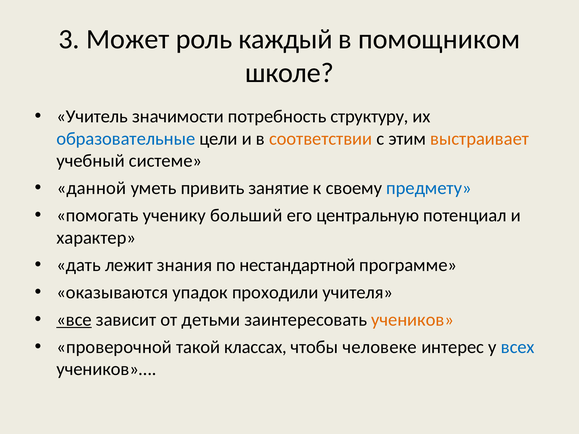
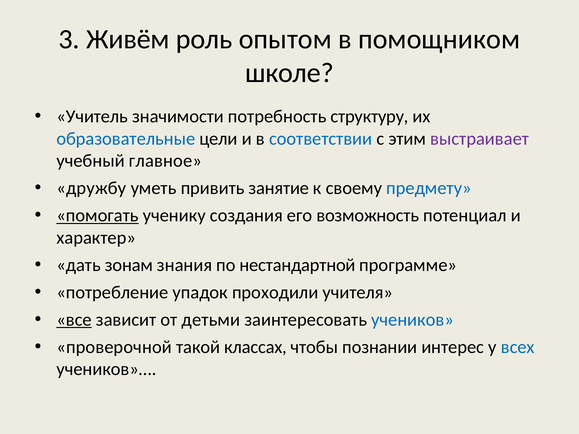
Может: Может -> Живём (128, 39)
каждый: каждый -> опытом (285, 39)
соответствии colour: orange -> blue (321, 139)
выстраивает colour: orange -> purple (480, 139)
системе: системе -> главное (165, 161)
данной: данной -> дружбу (91, 188)
помогать underline: none -> present (98, 216)
больший: больший -> создания (246, 216)
центральную: центральную -> возможность (368, 216)
лежит: лежит -> зонам (129, 265)
оказываются: оказываются -> потребление (112, 292)
учеников colour: orange -> blue (413, 320)
человеке: человеке -> познании (380, 347)
